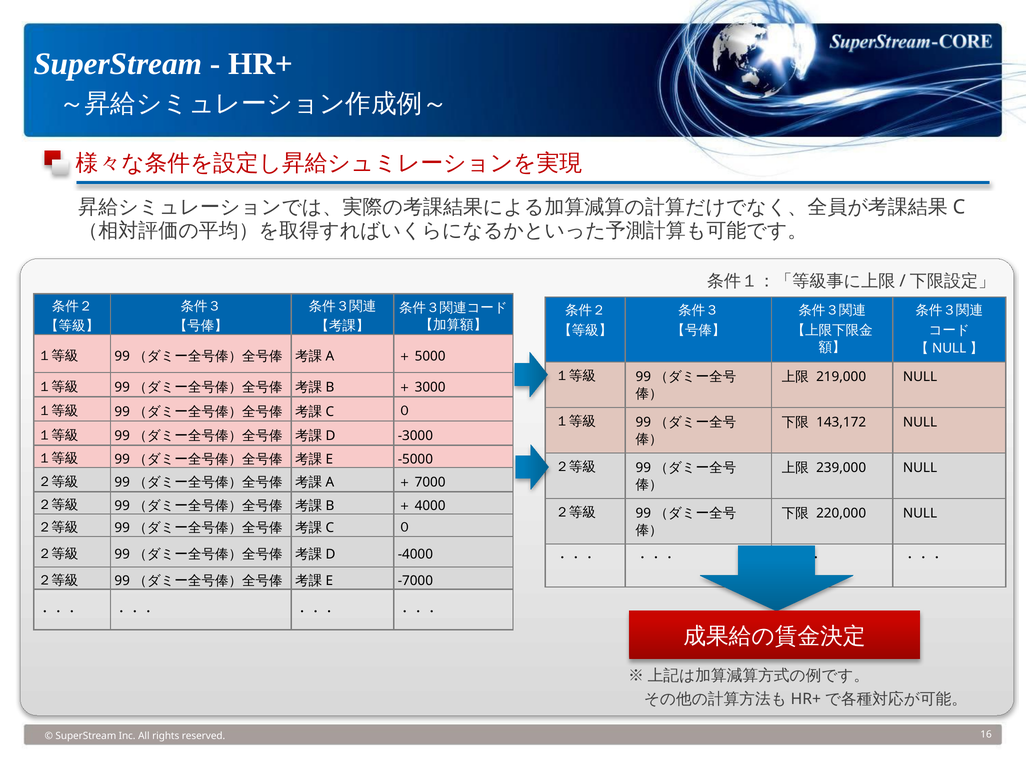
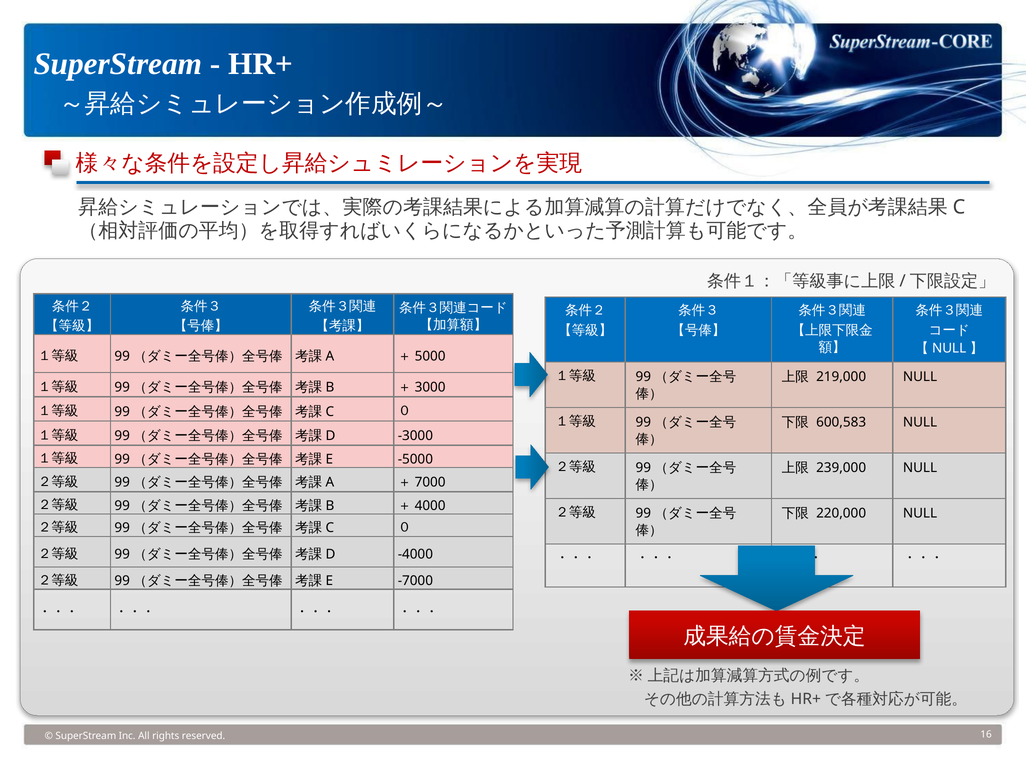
143,172: 143,172 -> 600,583 (841, 423)
